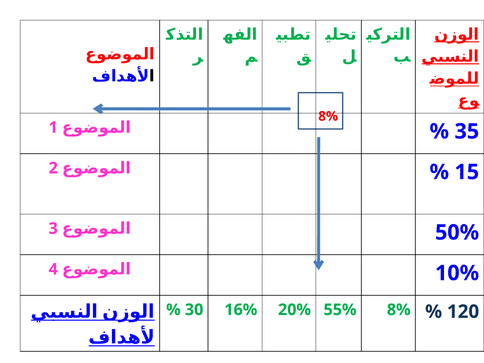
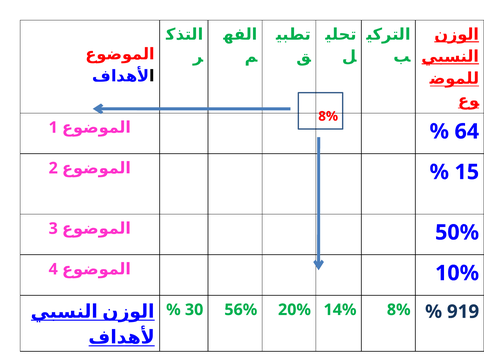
35: 35 -> 64 (467, 131)
16%: 16% -> 56% (241, 310)
55%: 55% -> 14% (340, 310)
120: 120 -> 919 (463, 312)
